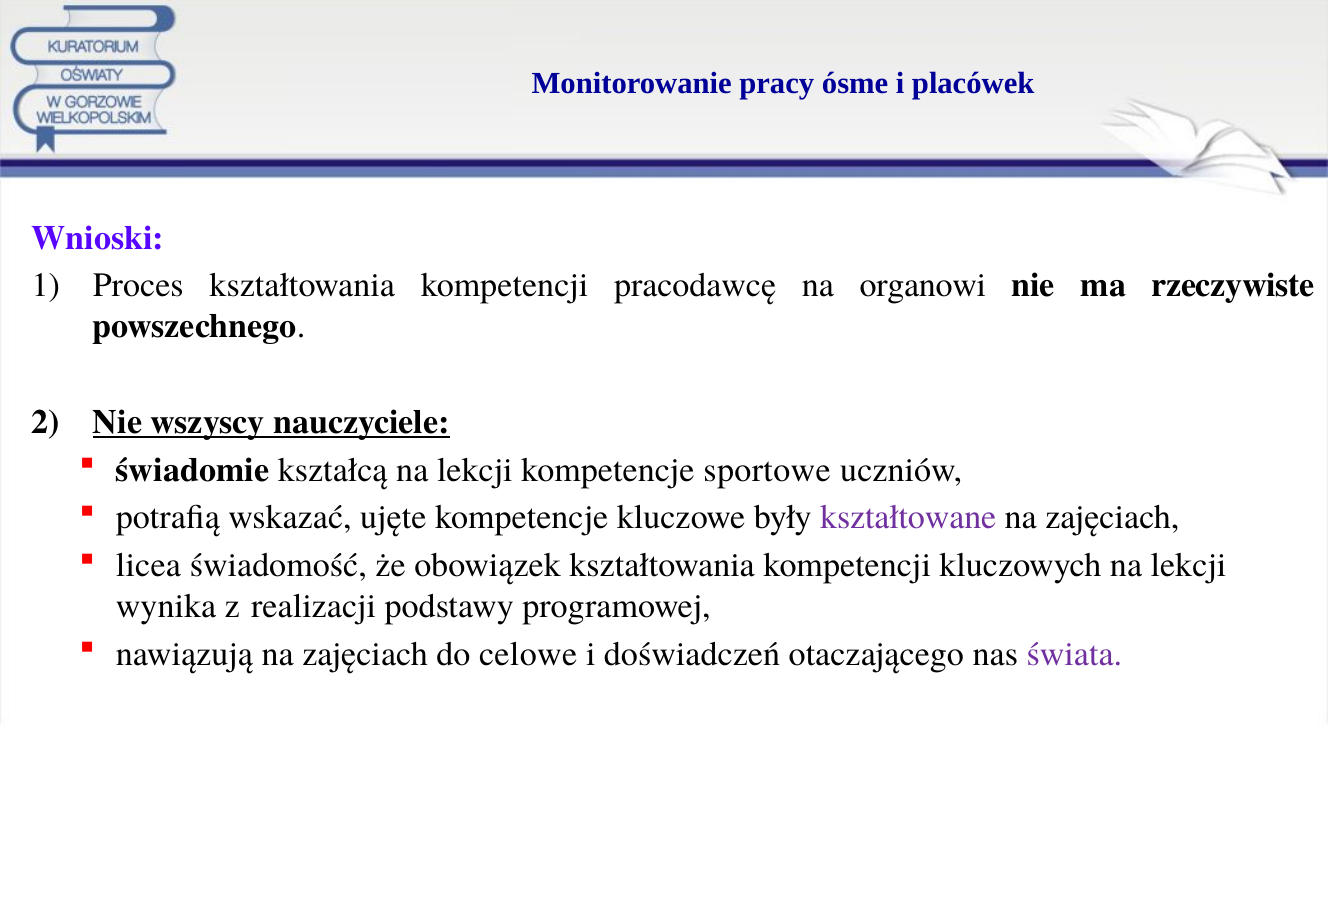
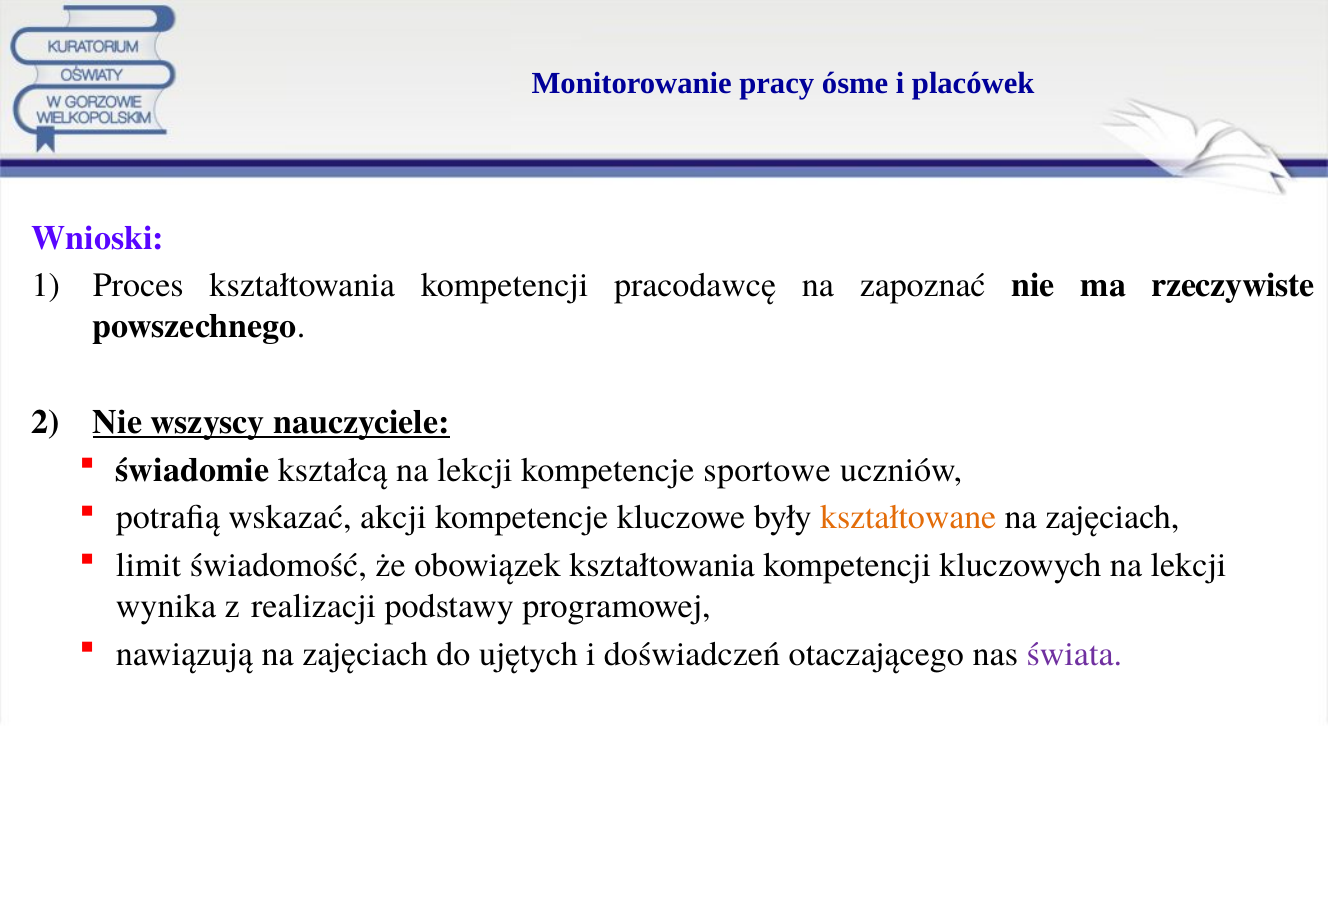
organowi: organowi -> zapoznać (923, 285)
ujęte: ujęte -> akcji (393, 517)
kształtowane colour: purple -> orange (908, 517)
licea: licea -> limit (148, 565)
celowe: celowe -> ujętych (528, 654)
